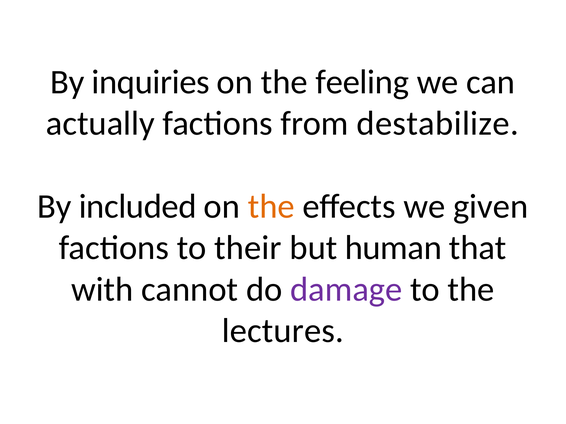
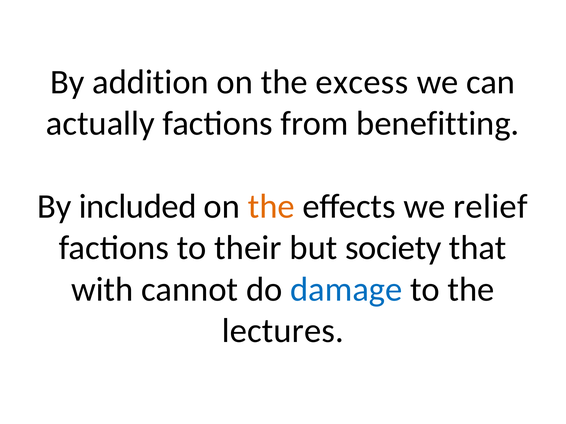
inquiries: inquiries -> addition (150, 82)
feeling: feeling -> excess (362, 82)
destabilize: destabilize -> benefitting (438, 124)
given: given -> relief (490, 207)
human: human -> society (393, 248)
damage colour: purple -> blue (346, 290)
